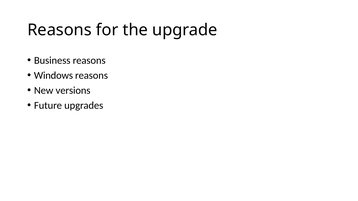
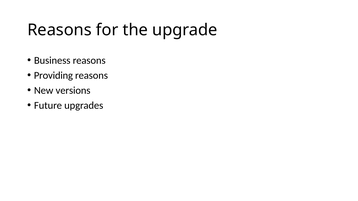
Windows: Windows -> Providing (53, 76)
